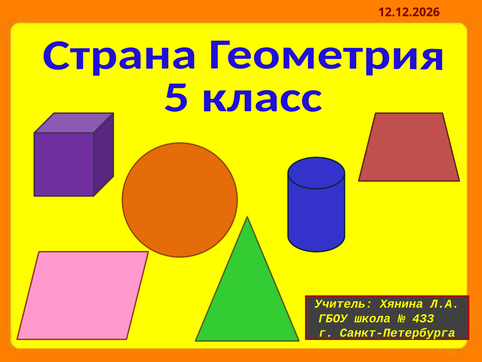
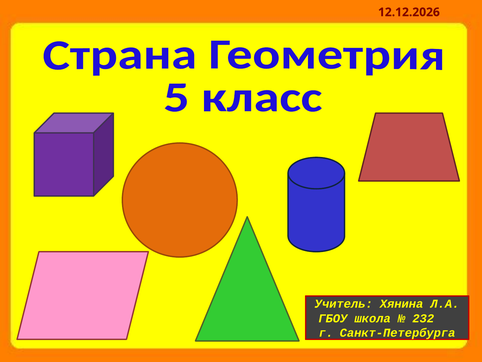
433: 433 -> 232 (423, 318)
